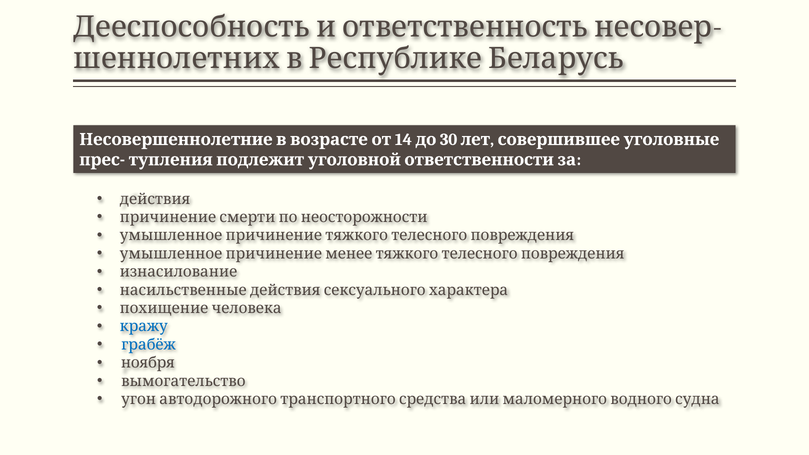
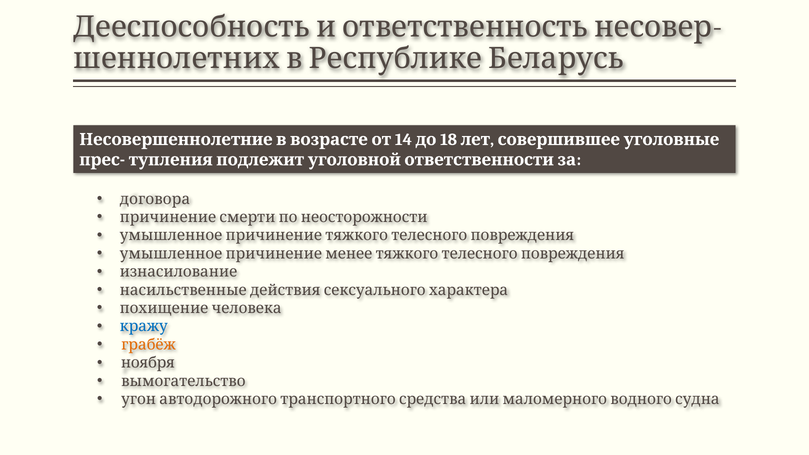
30: 30 -> 18 (449, 140)
действия: действия -> договора (155, 199)
грабёж colour: blue -> orange (148, 345)
